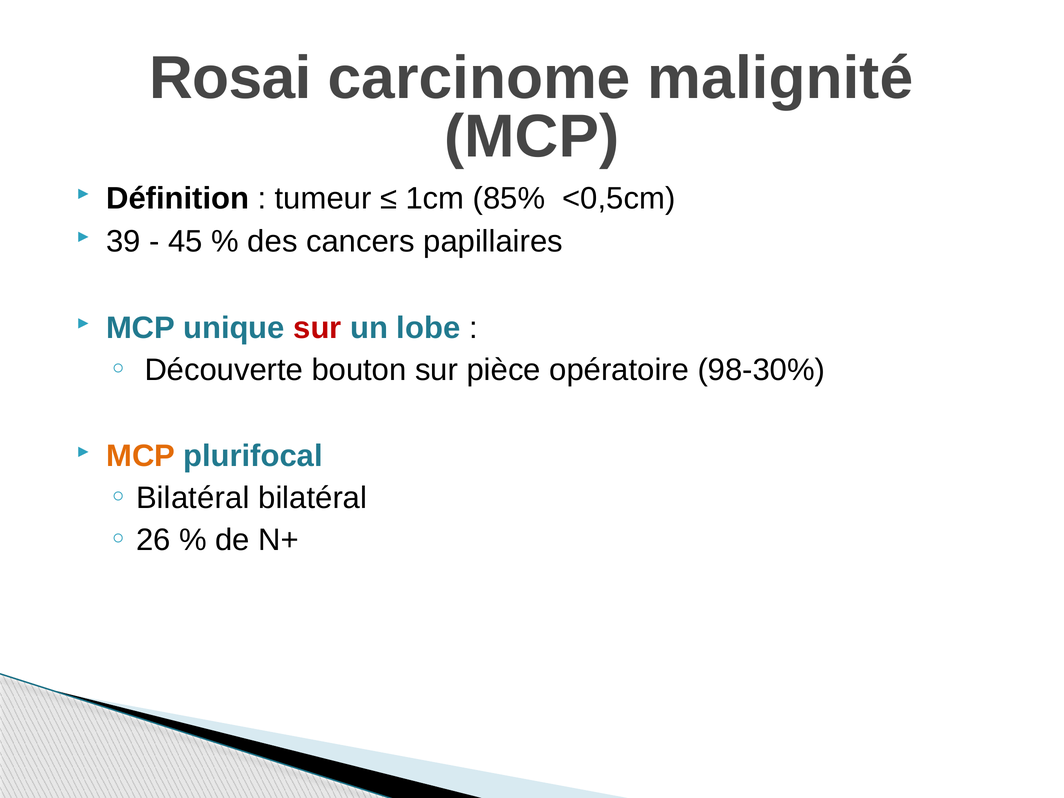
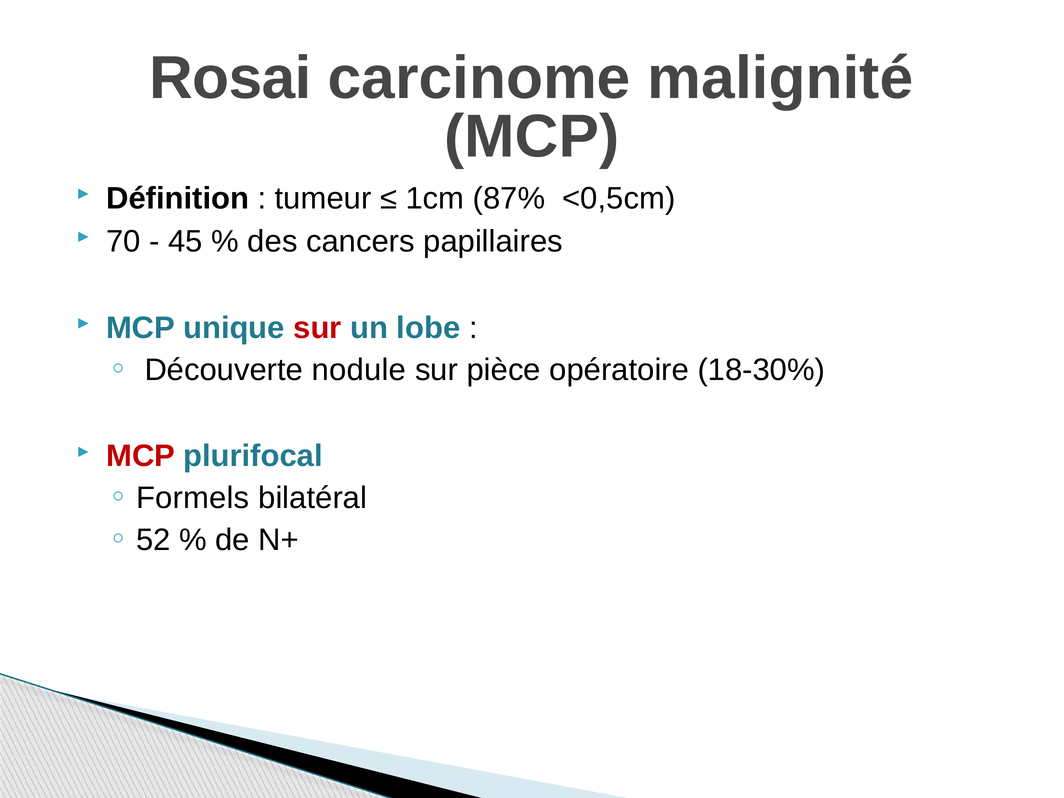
85%: 85% -> 87% (509, 198)
39: 39 -> 70 (123, 242)
bouton: bouton -> nodule (359, 370)
98-30%: 98-30% -> 18-30% (761, 370)
MCP colour: orange -> red (141, 456)
Bilatéral: Bilatéral -> Formels (193, 498)
26: 26 -> 52 (153, 540)
